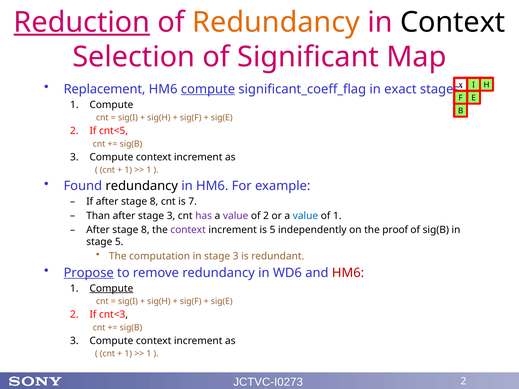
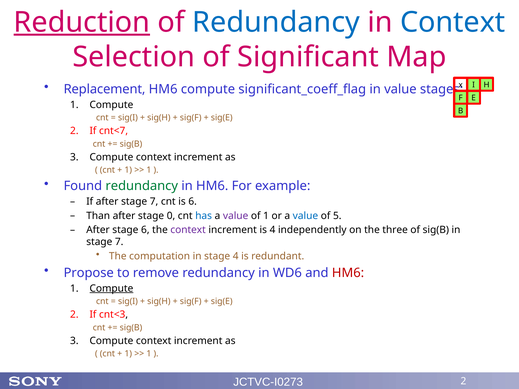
Redundancy colour: orange -> blue (276, 22)
Context colour: black -> blue (453, 22)
compute underline: present -> none (208, 89)
in exact: exact -> value (400, 89)
cnt<5: cnt<5 -> cnt<7 (114, 131)
redundancy colour: black -> green (142, 186)
If after stage 8: 8 -> 7 (154, 202)
is 7: 7 -> 6 (193, 202)
after stage 3: 3 -> 0 (171, 216)
has colour: purple -> blue (204, 216)
of 2: 2 -> 1 (266, 216)
of 1: 1 -> 5 (337, 216)
8: 8 -> 6 (145, 230)
is 5: 5 -> 4 (273, 230)
proof: proof -> three (395, 230)
5: 5 -> 7 (119, 242)
in stage 3: 3 -> 4 (236, 256)
Propose underline: present -> none (89, 273)
